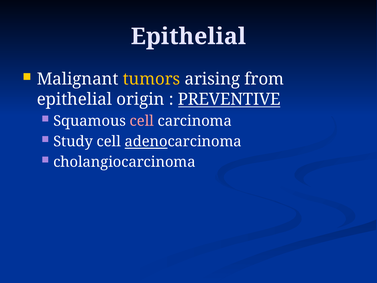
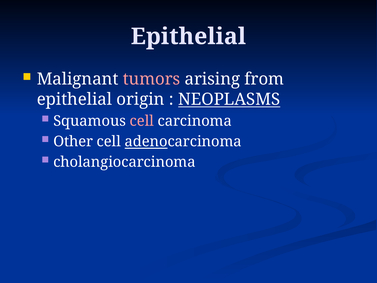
tumors colour: yellow -> pink (152, 79)
PREVENTIVE: PREVENTIVE -> NEOPLASMS (229, 99)
Study: Study -> Other (73, 141)
